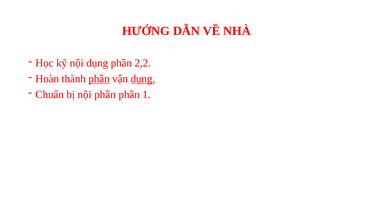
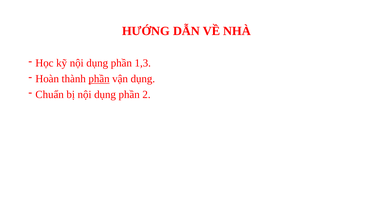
2,2: 2,2 -> 1,3 (143, 63)
dụng underline: present -> none (143, 79)
bị nội phần: phần -> dụng (105, 94)
1: 1 -> 2 (146, 94)
